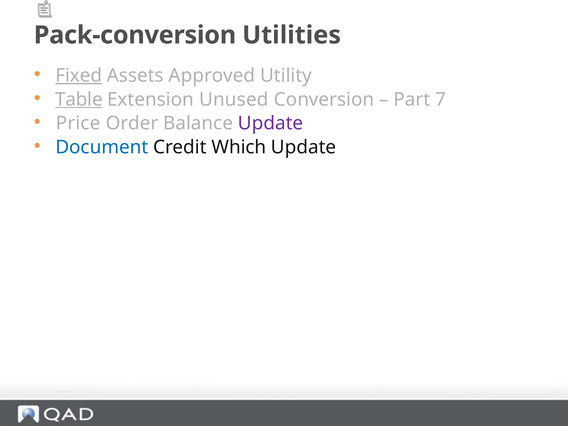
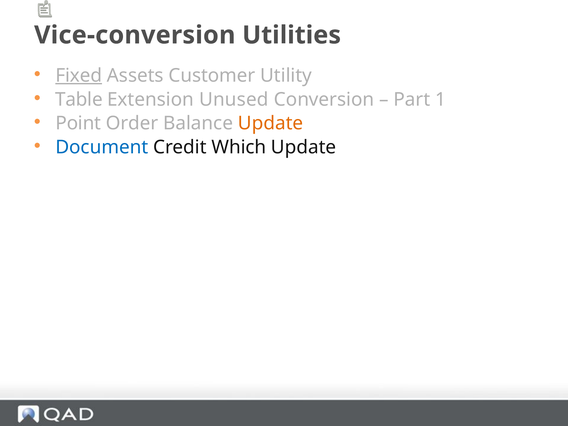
Pack-conversion: Pack-conversion -> Vice-conversion (135, 35)
Approved: Approved -> Customer (212, 76)
Table underline: present -> none (79, 99)
7: 7 -> 1 (441, 99)
Price: Price -> Point (78, 123)
Update colour: purple -> orange (271, 123)
